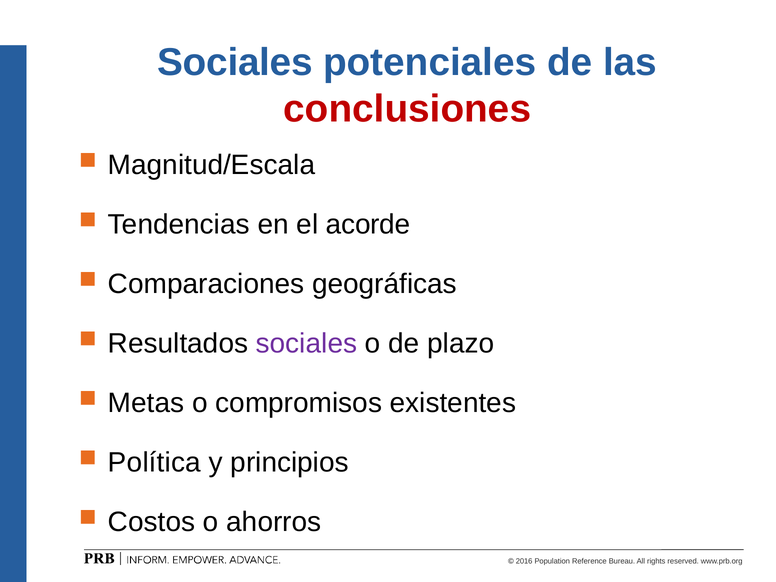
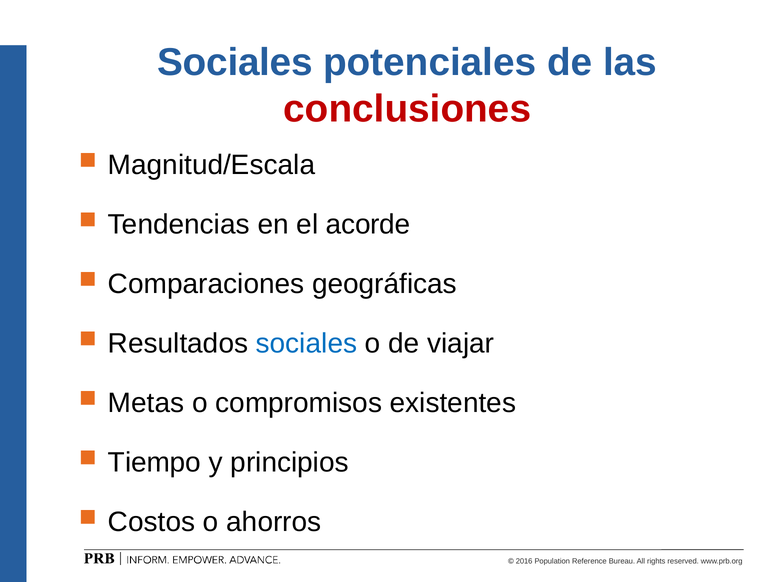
sociales colour: purple -> blue (306, 343)
plazo: plazo -> viajar (461, 343)
Política: Política -> Tiempo (154, 462)
